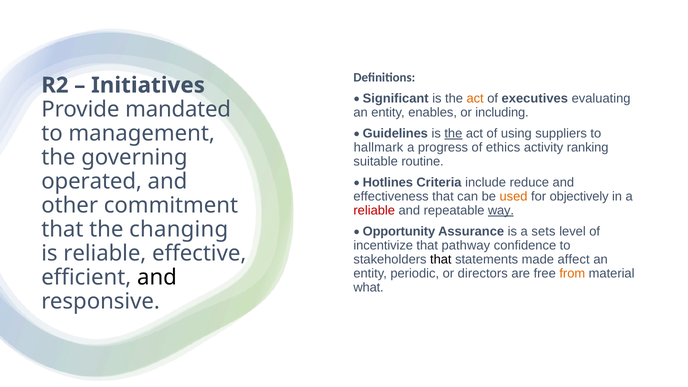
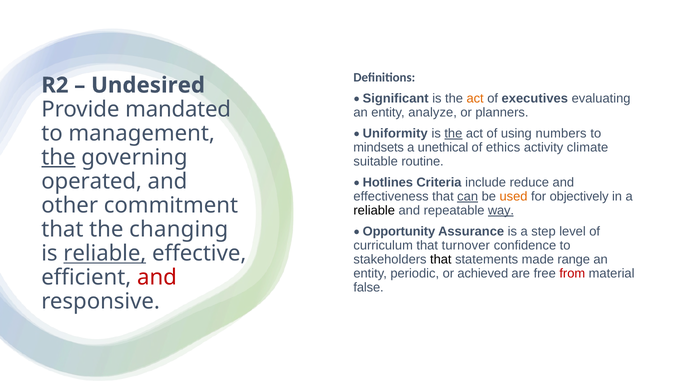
Initiatives: Initiatives -> Undesired (148, 85)
enables: enables -> analyze (433, 112)
including: including -> planners (502, 112)
Guidelines: Guidelines -> Uniformity (395, 134)
suppliers: suppliers -> numbers (561, 134)
hallmark: hallmark -> mindsets (379, 148)
progress: progress -> unethical (443, 148)
ranking: ranking -> climate (588, 148)
the underline: none -> present (58, 157)
can underline: none -> present (468, 196)
reliable colour: red -> black (374, 210)
sets: sets -> step (544, 232)
incentivize: incentivize -> curriculum (383, 245)
pathway: pathway -> turnover (466, 245)
reliable underline: none -> present (105, 253)
affect: affect -> range (574, 259)
directors: directors -> achieved (483, 273)
from colour: orange -> red (572, 273)
and colour: black -> red (157, 277)
what: what -> false (369, 287)
